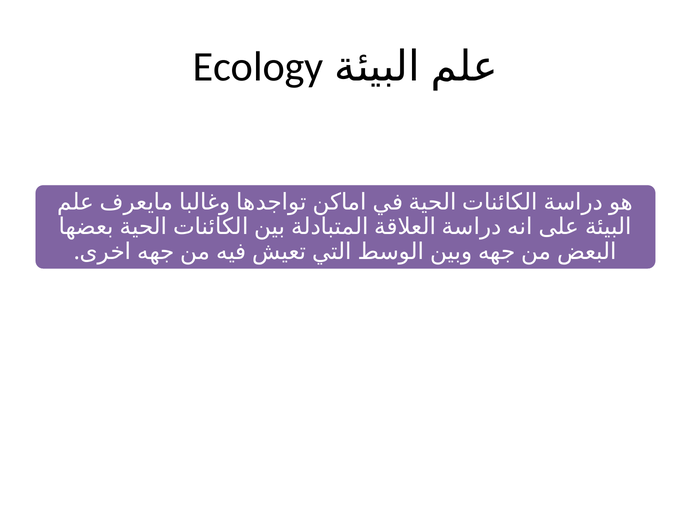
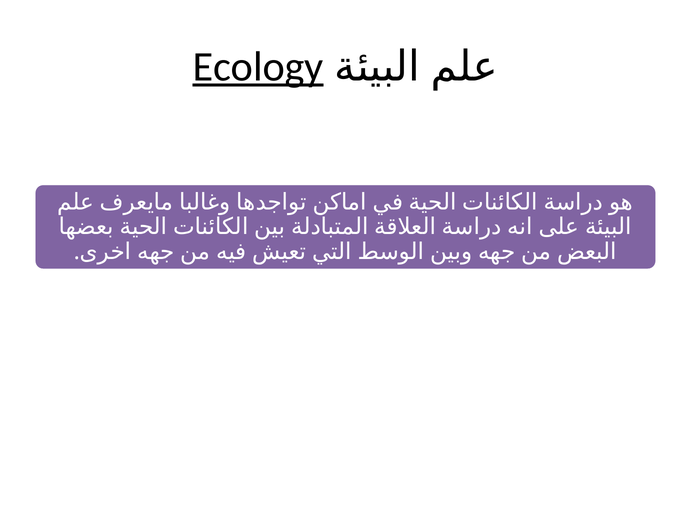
Ecology underline: none -> present (258, 67)
